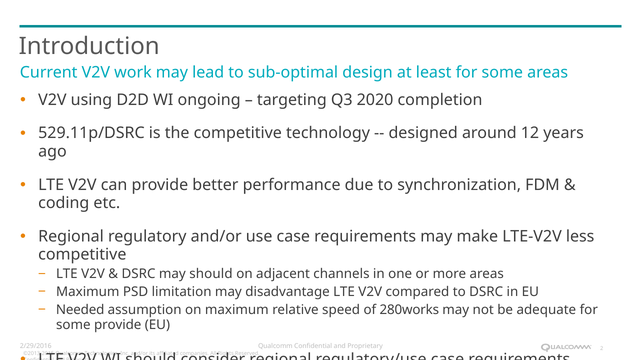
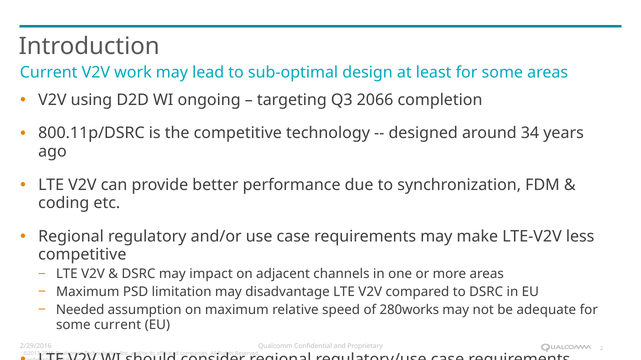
2020: 2020 -> 2066 (375, 100)
529.11p/DSRC: 529.11p/DSRC -> 800.11p/DSRC (91, 133)
12: 12 -> 34 (530, 133)
may should: should -> impact (211, 274)
some provide: provide -> current (118, 326)
